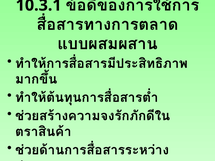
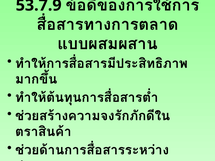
10.3.1: 10.3.1 -> 53.7.9 (39, 5)
